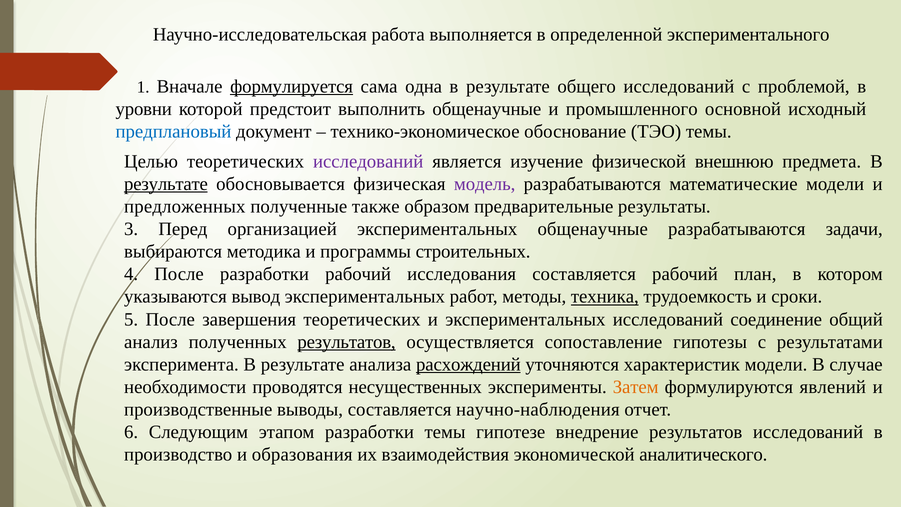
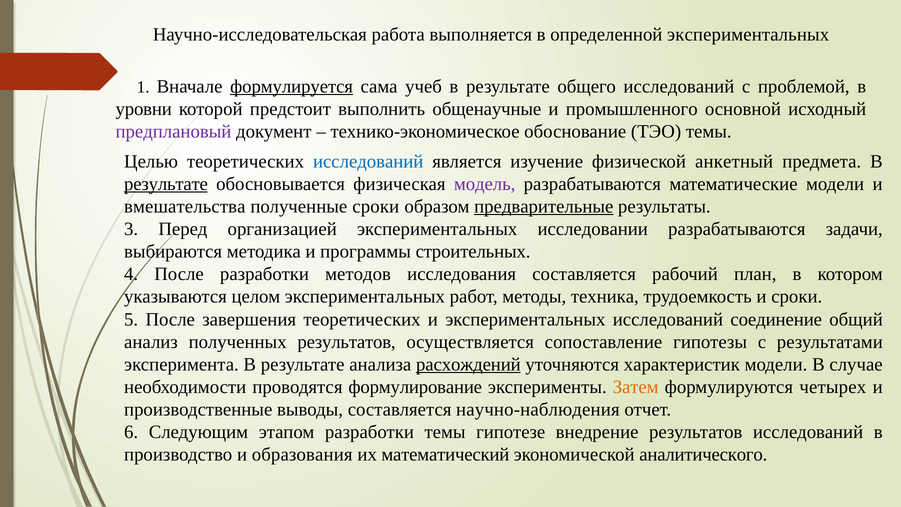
определенной экспериментального: экспериментального -> экспериментальных (748, 35)
одна: одна -> учеб (424, 86)
предплановый colour: blue -> purple (173, 131)
исследований colour: purple -> blue (368, 161)
внешнюю: внешнюю -> анкетный (734, 161)
предложенных: предложенных -> вмешательства (185, 207)
полученные также: также -> сроки (376, 207)
предварительные underline: none -> present (544, 207)
экспериментальных общенаучные: общенаучные -> исследовании (593, 229)
разработки рабочий: рабочий -> методов (358, 274)
вывод: вывод -> целом (256, 297)
техника underline: present -> none (605, 297)
результатов underline: present -> none (347, 342)
несущественных: несущественных -> формулирование (415, 387)
явлений: явлений -> четырех (833, 387)
взаимодействия: взаимодействия -> математический (445, 454)
